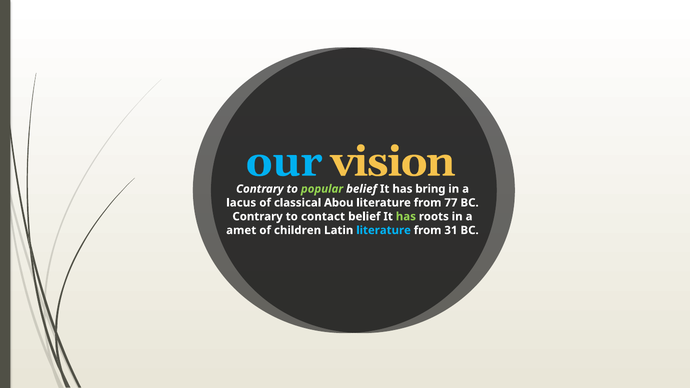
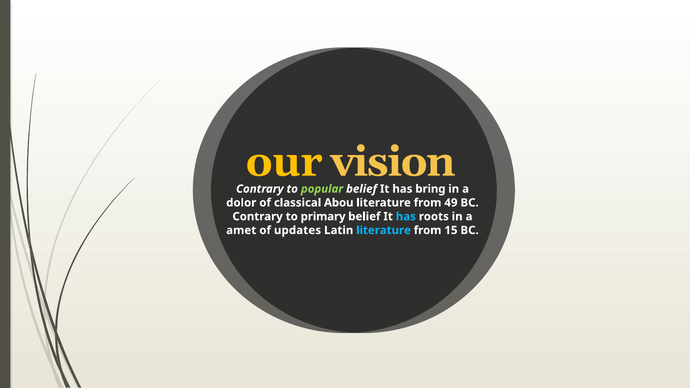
our colour: light blue -> yellow (284, 162)
lacus: lacus -> dolor (241, 203)
77: 77 -> 49 (451, 203)
contact: contact -> primary (323, 217)
has colour: light green -> light blue (406, 217)
children: children -> updates (298, 230)
31: 31 -> 15 (451, 230)
